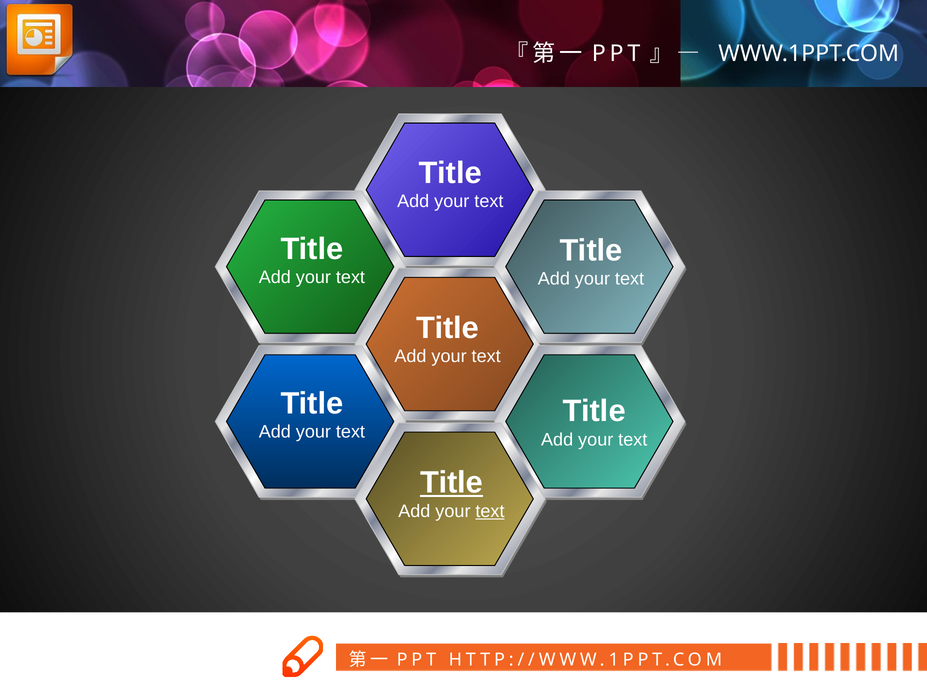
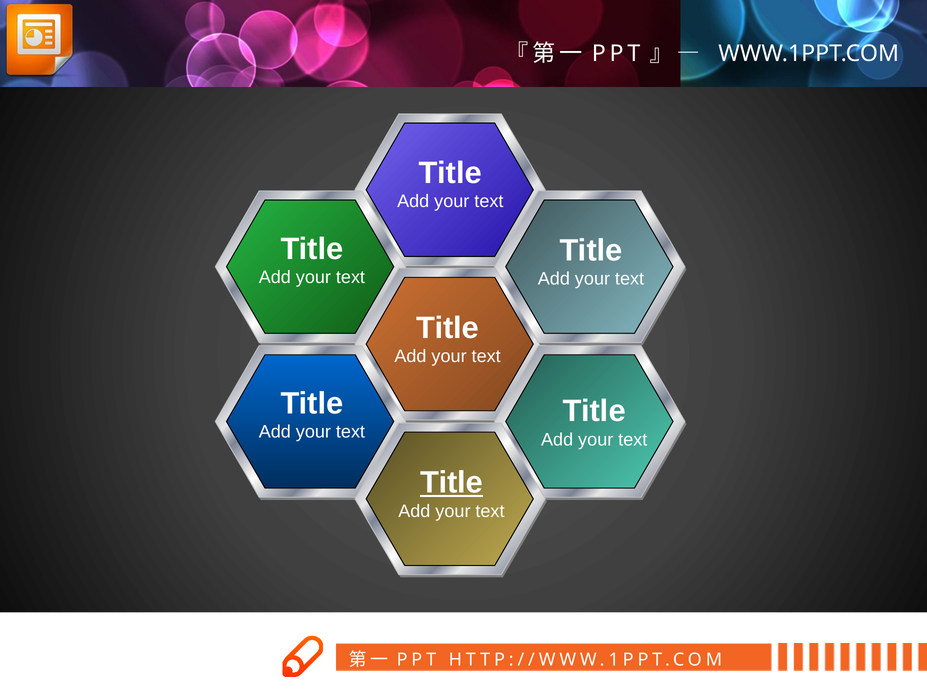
text underline: present -> none (490, 511)
